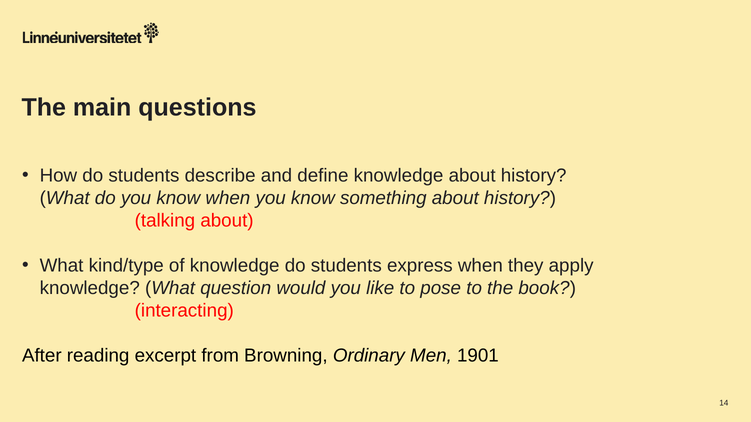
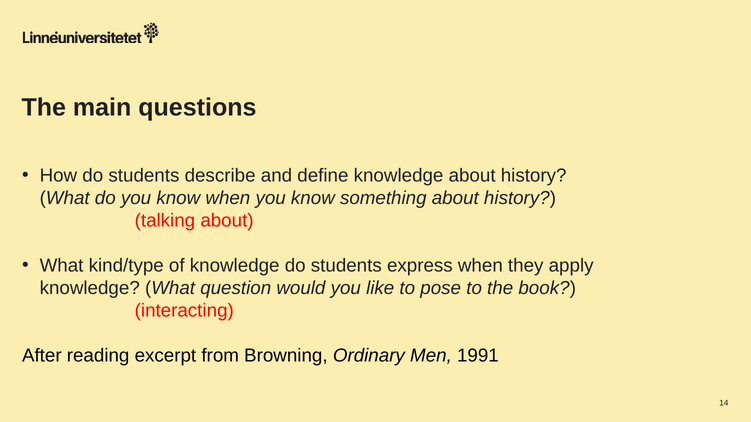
1901: 1901 -> 1991 (478, 356)
